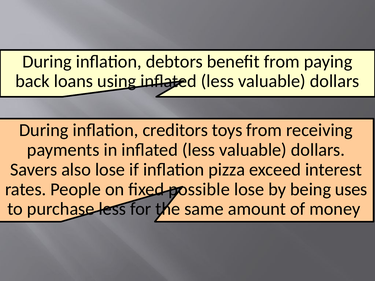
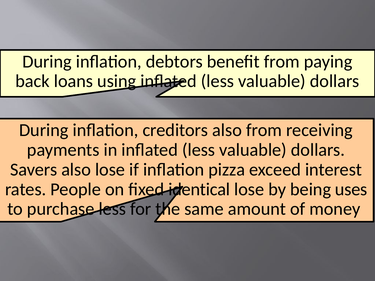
creditors toys: toys -> also (227, 130)
possible: possible -> identical (199, 189)
